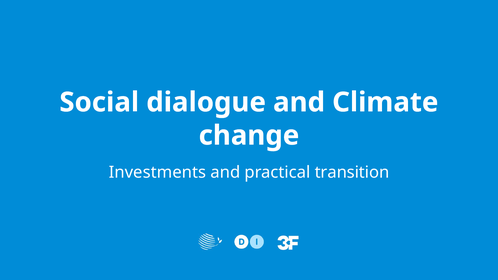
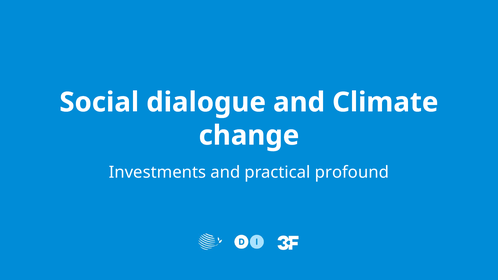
transition: transition -> profound (352, 172)
